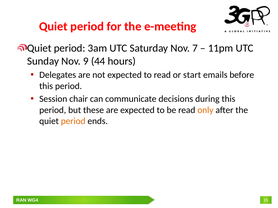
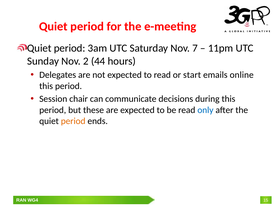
9: 9 -> 2 (86, 61)
before: before -> online (242, 75)
only colour: orange -> blue (205, 110)
